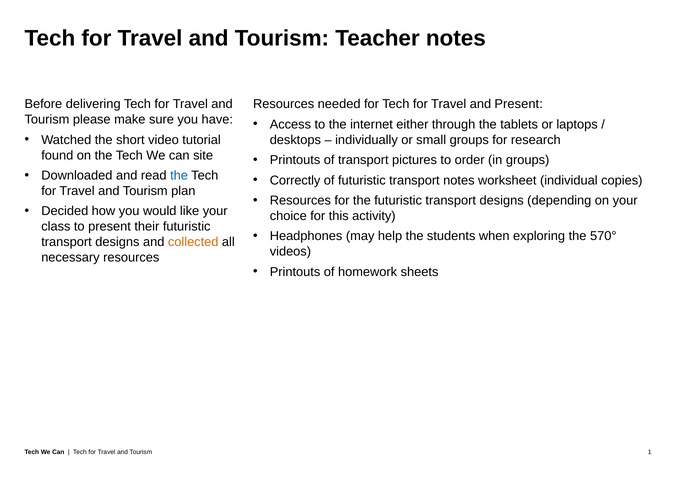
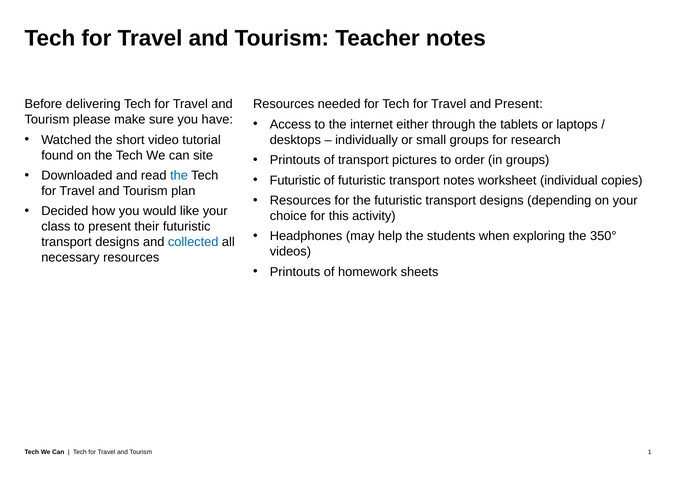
Correctly: Correctly -> Futuristic (295, 180)
570°: 570° -> 350° (603, 236)
collected colour: orange -> blue (193, 242)
